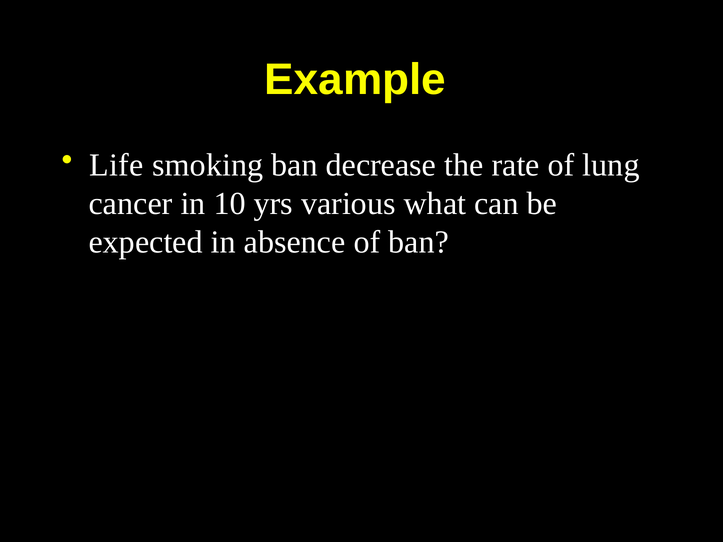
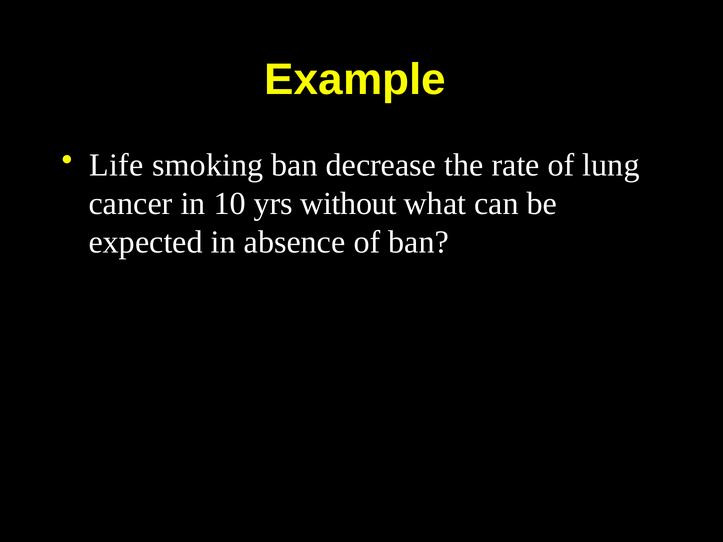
various: various -> without (348, 204)
